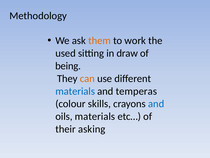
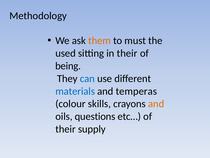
work: work -> must (135, 41)
in draw: draw -> their (127, 53)
can colour: orange -> blue (87, 78)
and colour: blue -> orange (156, 104)
oils materials: materials -> questions (95, 116)
asking: asking -> supply (92, 129)
